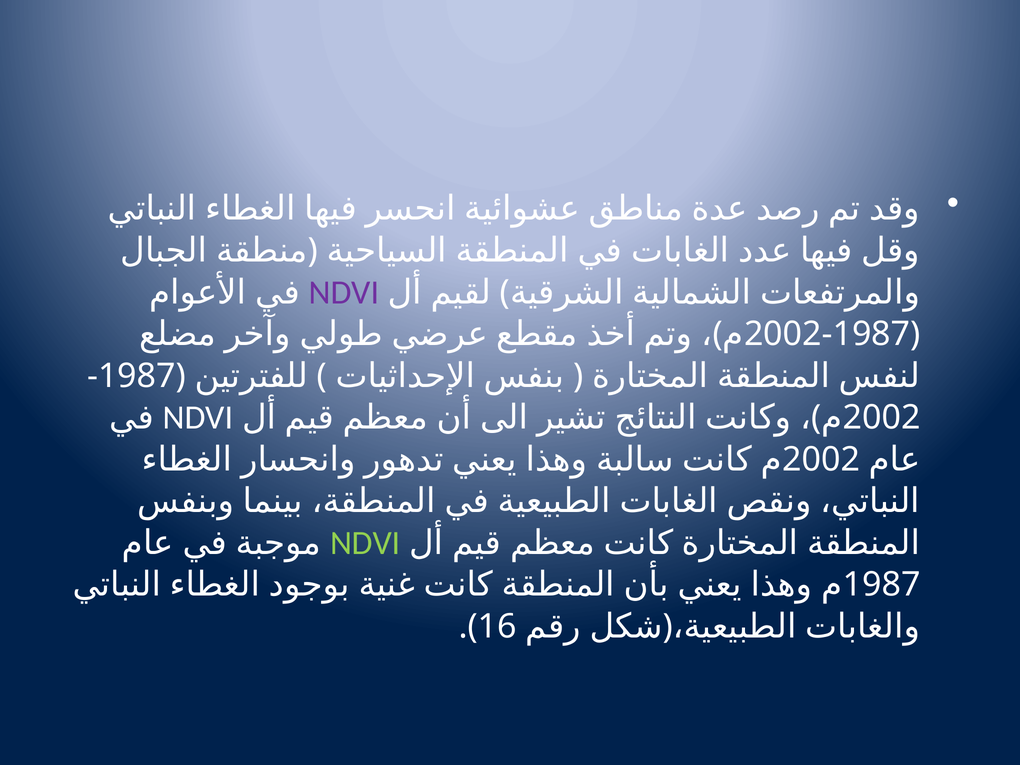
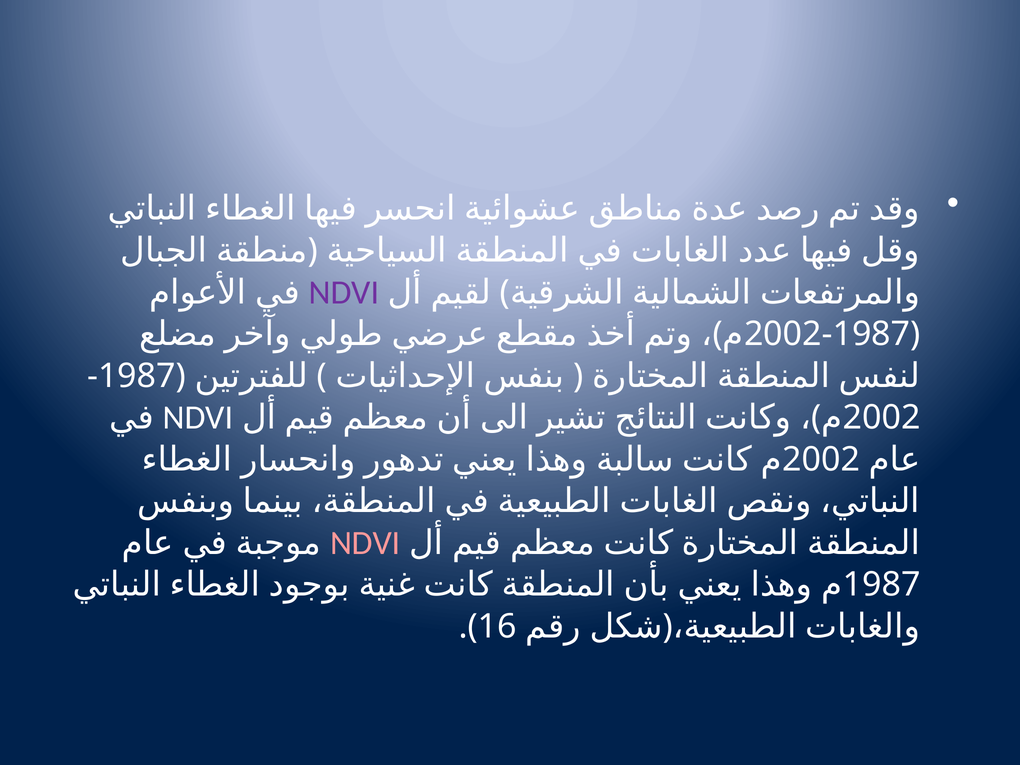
NDVI colour: light green -> pink (365, 543)
